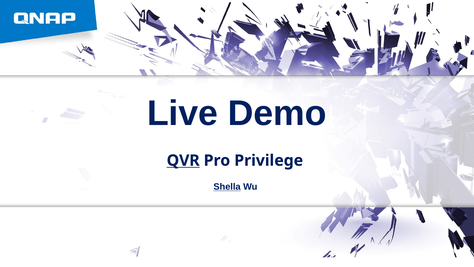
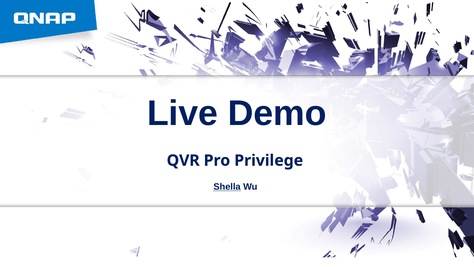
QVR underline: present -> none (183, 160)
